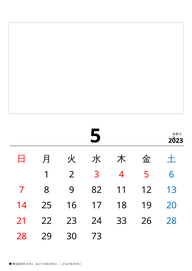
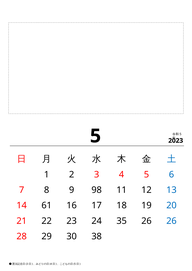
82: 82 -> 98 (97, 190)
25: 25 -> 61 (47, 206)
33: 33 -> 35 (122, 221)
26 28: 28 -> 26 (172, 221)
73: 73 -> 38 (97, 237)
